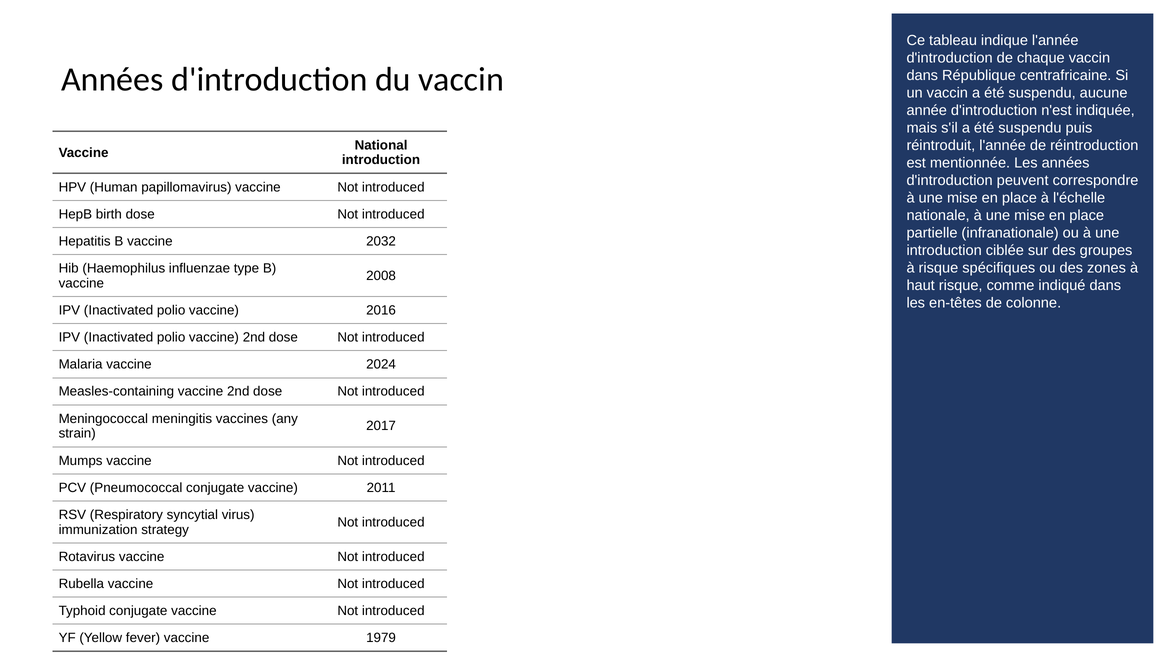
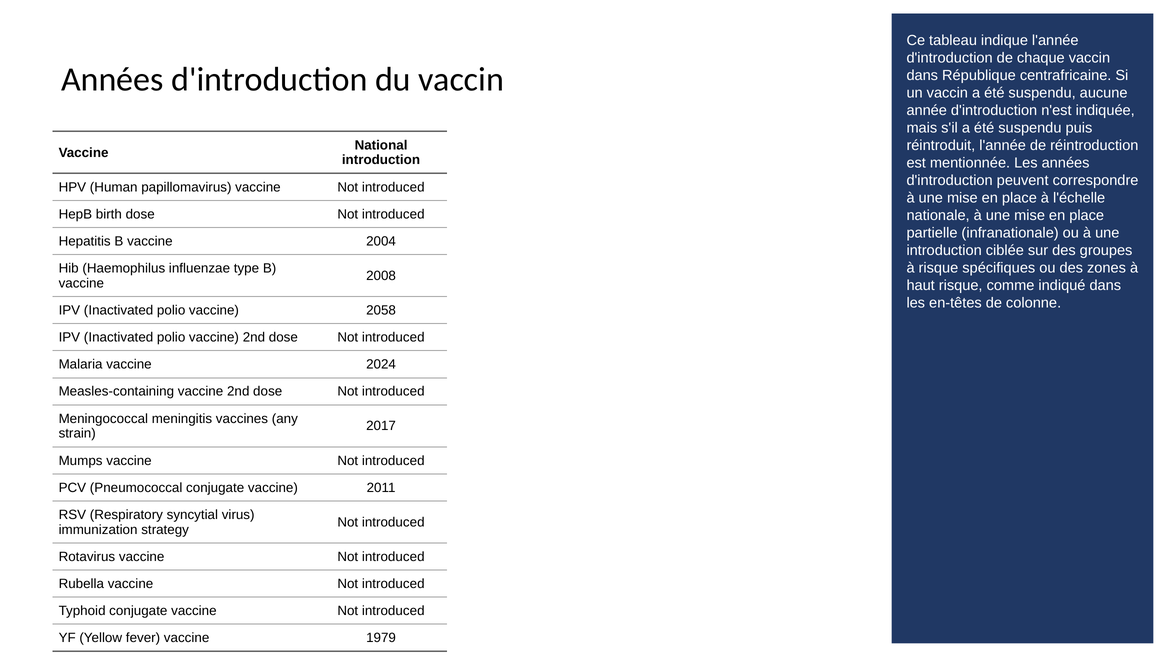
2032: 2032 -> 2004 (381, 241)
2016: 2016 -> 2058 (381, 310)
